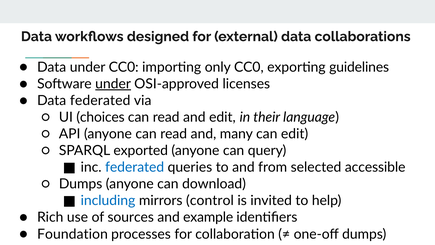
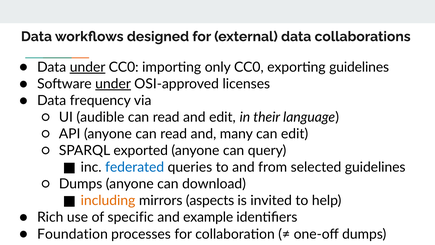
under underline: none -> present (88, 67)
Data federated: federated -> frequency (100, 100)
choices: choices -> audible (100, 117)
selected accessible: accessible -> guidelines (375, 167)
including colour: blue -> orange (108, 200)
control: control -> aspects (210, 200)
sources: sources -> specific (131, 217)
